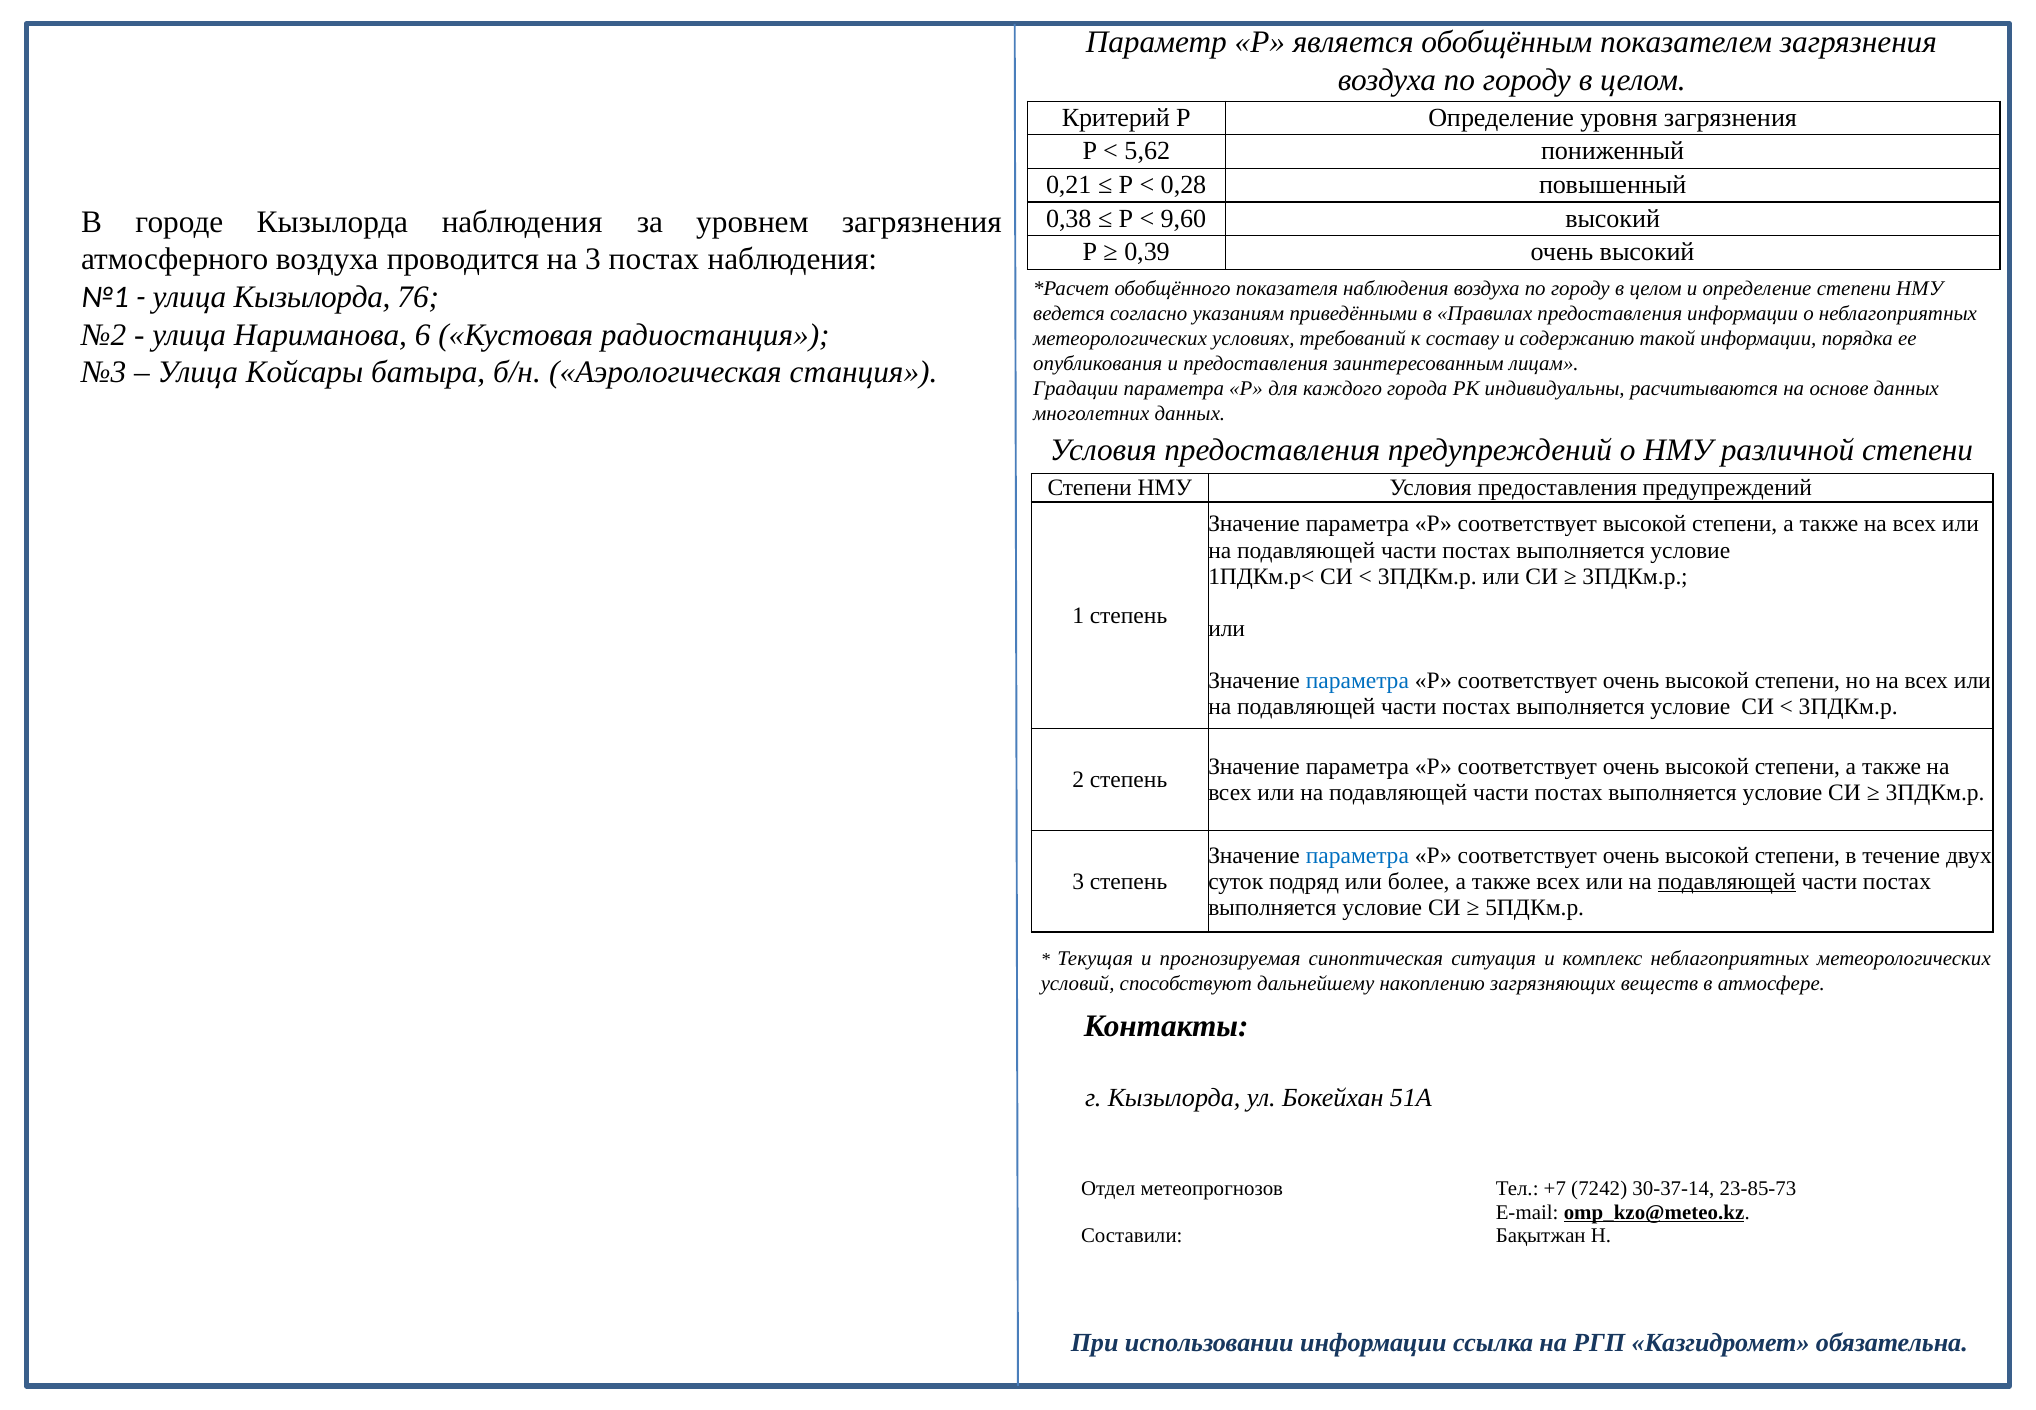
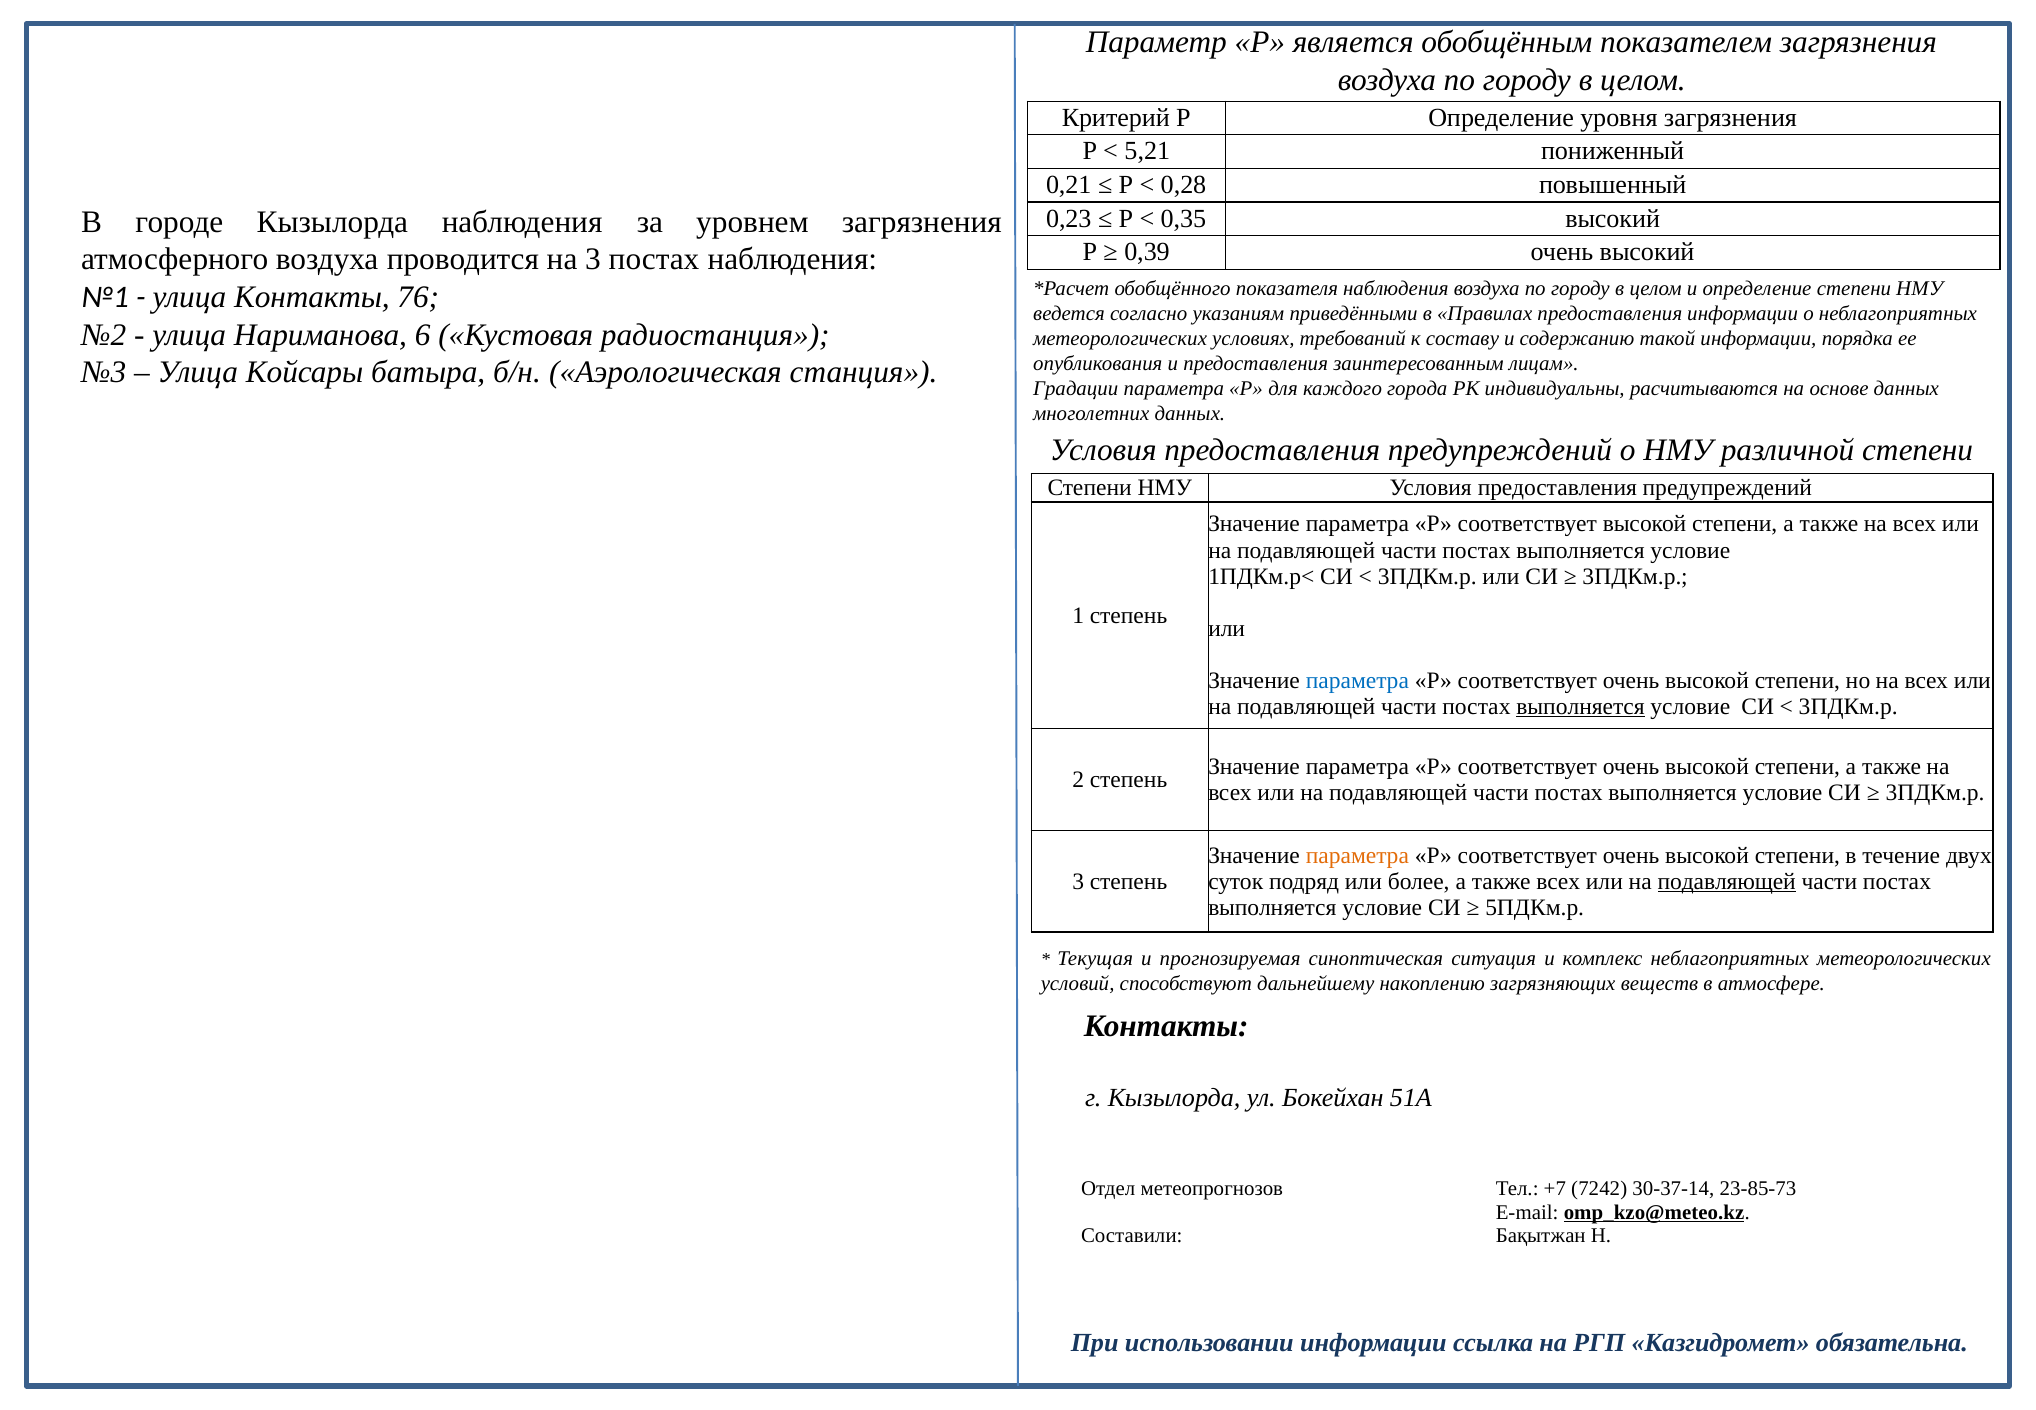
5,62: 5,62 -> 5,21 (1147, 151)
0,38: 0,38 -> 0,23 (1069, 218)
9,60: 9,60 -> 0,35 (1183, 218)
улица Кызылорда: Кызылорда -> Контакты (312, 297)
выполняется underline: none -> present (1580, 706)
параметра colour: blue -> orange (1357, 855)
